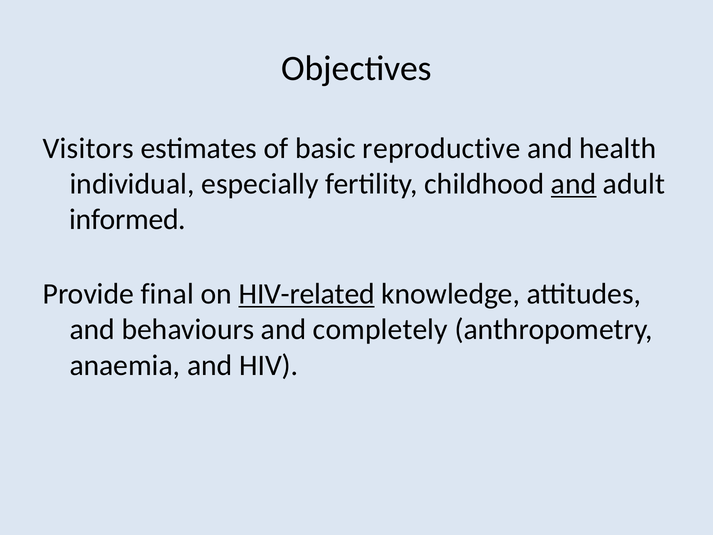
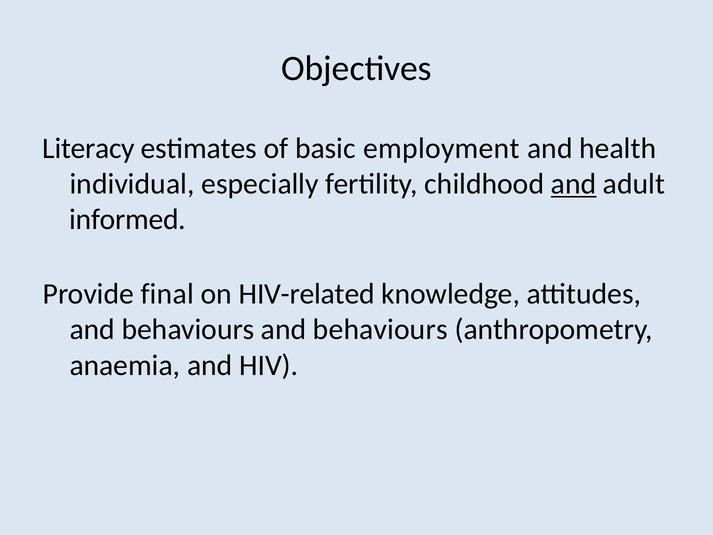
Visitors: Visitors -> Literacy (89, 148)
reproductive: reproductive -> employment (441, 148)
HIV-related underline: present -> none (307, 294)
behaviours and completely: completely -> behaviours (380, 329)
